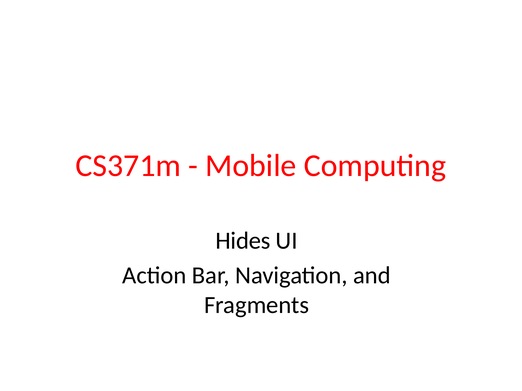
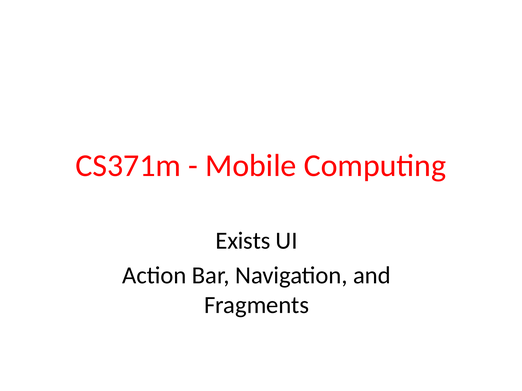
Hides: Hides -> Exists (243, 241)
